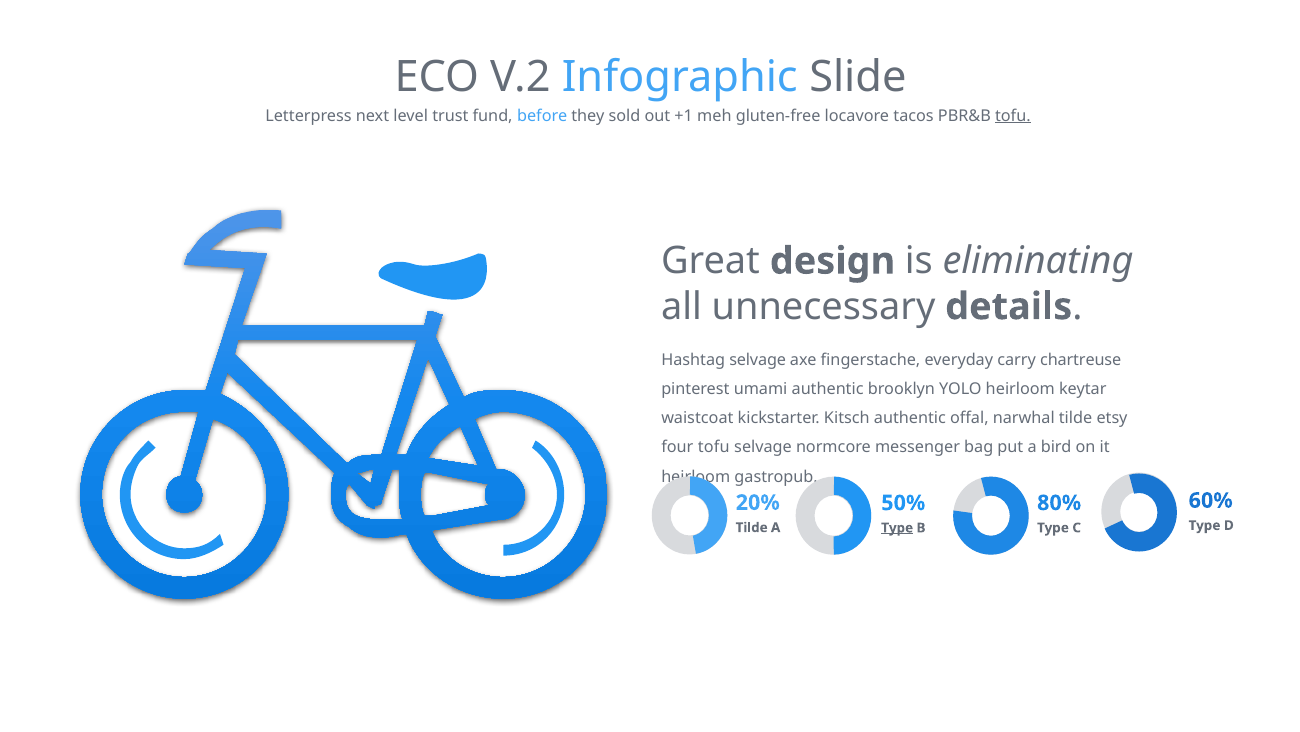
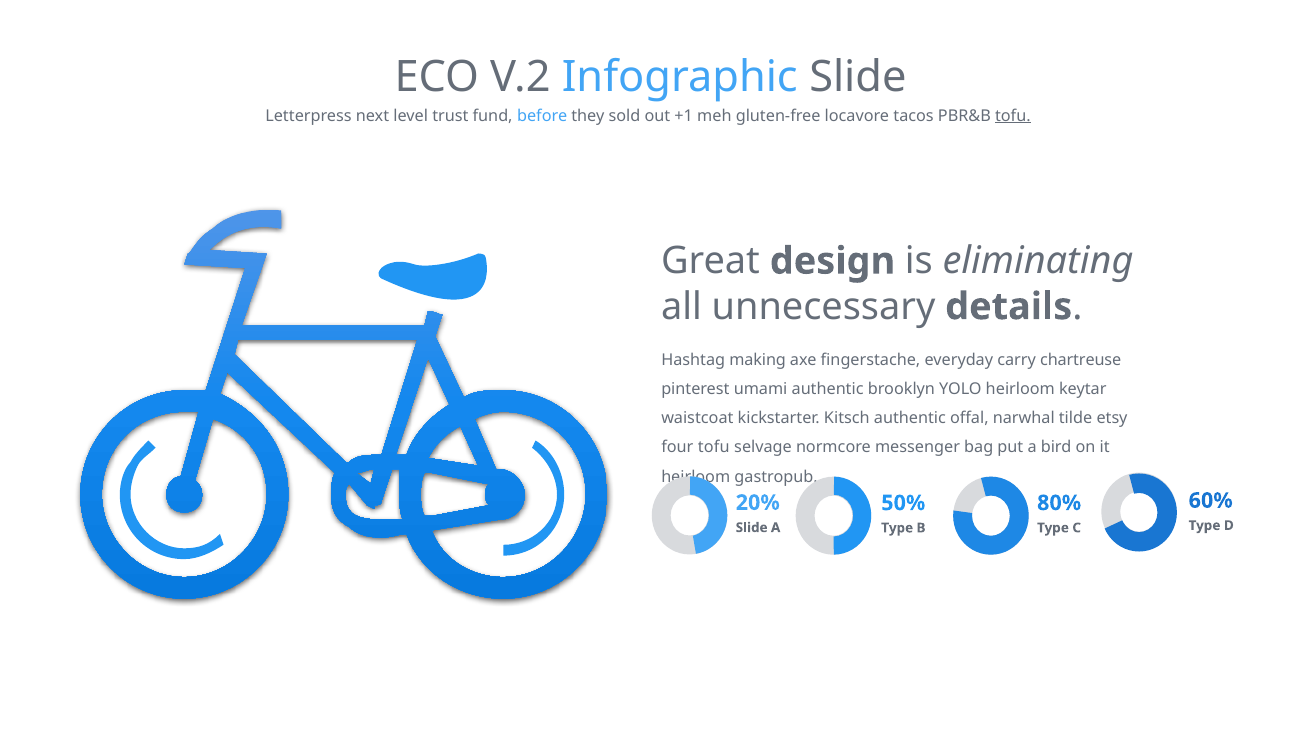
Hashtag selvage: selvage -> making (758, 359)
Tilde: Tilde -> Slide (752, 527)
Type underline: present -> none (897, 527)
